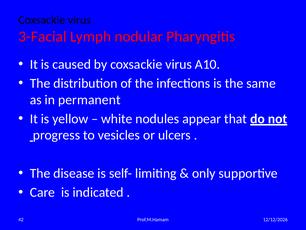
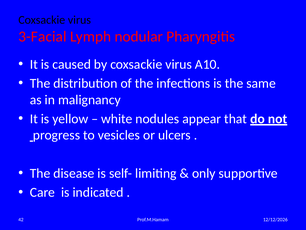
permanent: permanent -> malignancy (89, 100)
